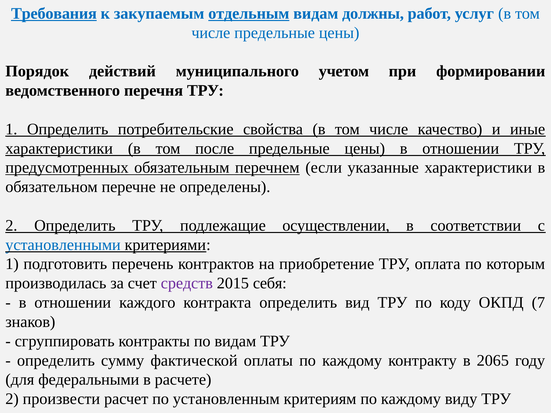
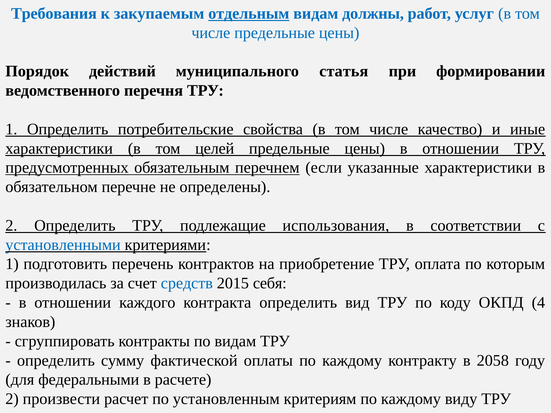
Требования underline: present -> none (54, 13)
учетом: учетом -> статья (344, 71)
после: после -> целей (215, 148)
осуществлении: осуществлении -> использования (336, 226)
средств colour: purple -> blue (187, 283)
7: 7 -> 4 (538, 303)
2065: 2065 -> 2058 (493, 361)
